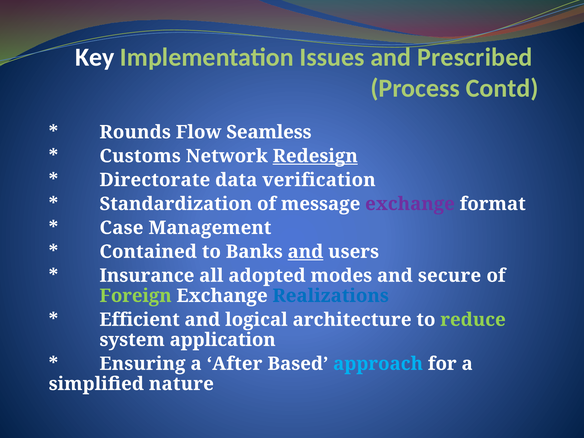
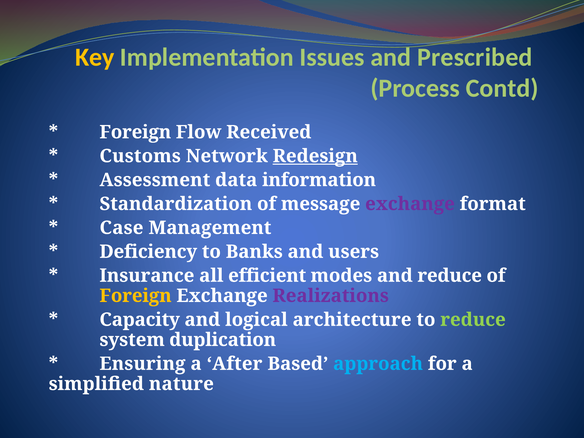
Key colour: white -> yellow (95, 57)
Rounds: Rounds -> Foreign (135, 132)
Seamless: Seamless -> Received (269, 132)
Directorate: Directorate -> Assessment (155, 180)
verification: verification -> information (319, 180)
Contained: Contained -> Deficiency (148, 252)
and underline: present -> none (305, 252)
adopted: adopted -> efficient (267, 276)
and secure: secure -> reduce (450, 276)
Foreign colour: light green -> yellow (136, 296)
Realizations colour: blue -> purple (331, 296)
Efficient: Efficient -> Capacity (140, 320)
application: application -> duplication (223, 340)
